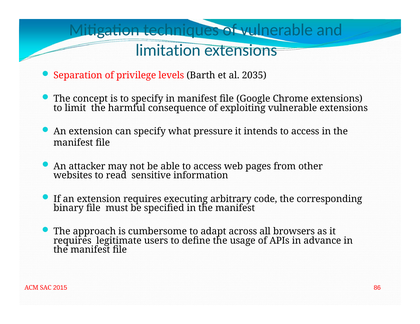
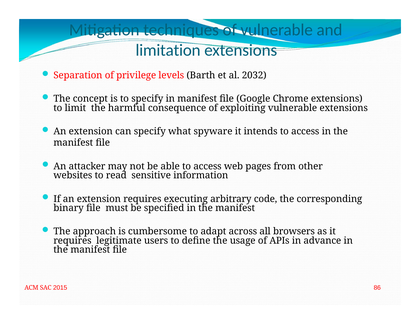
2035: 2035 -> 2032 (254, 75)
pressure: pressure -> spyware (213, 131)
